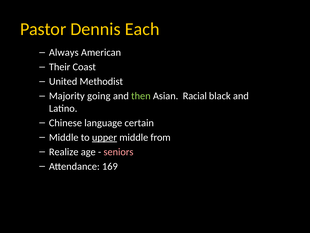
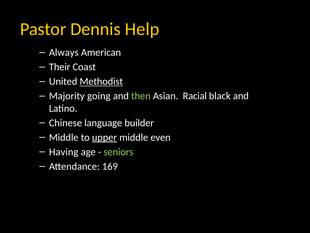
Each: Each -> Help (142, 29)
Methodist underline: none -> present (101, 81)
certain: certain -> builder (139, 123)
from: from -> even (161, 137)
Realize: Realize -> Having (64, 152)
seniors colour: pink -> light green (118, 152)
